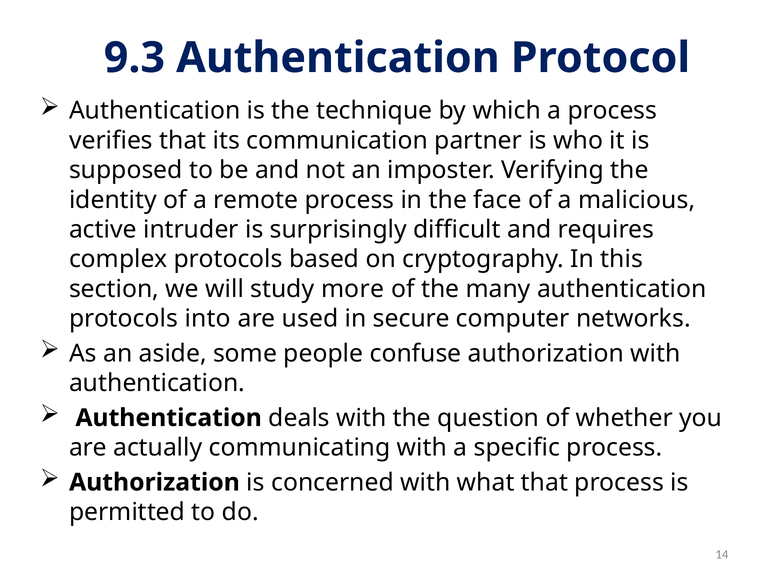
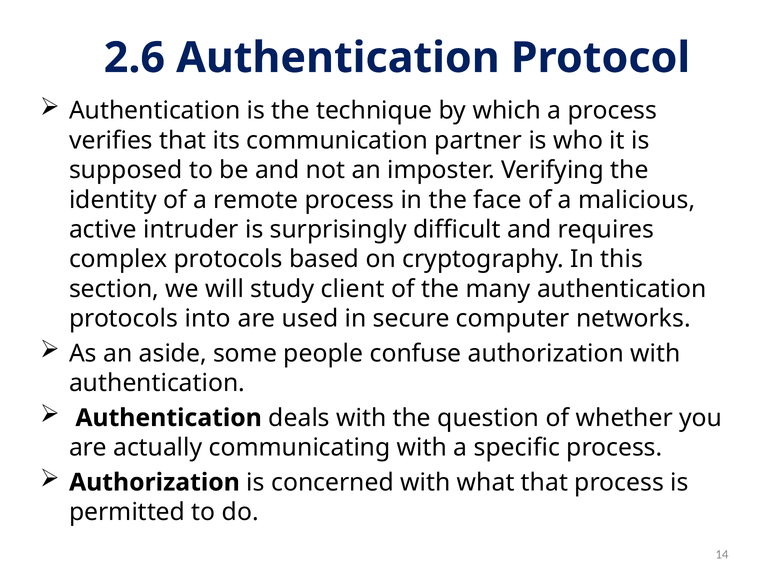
9.3: 9.3 -> 2.6 (134, 58)
more: more -> client (353, 289)
